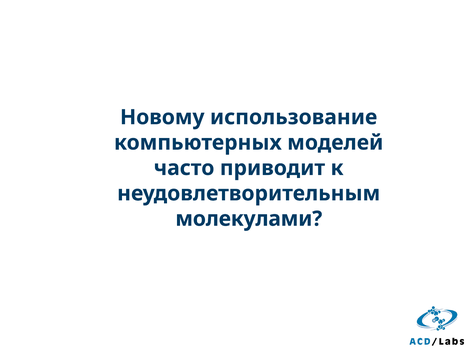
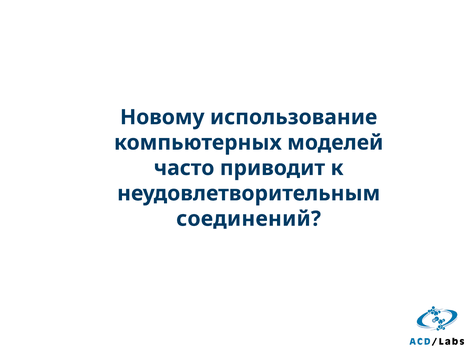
молекулами: молекулами -> соединений (249, 218)
